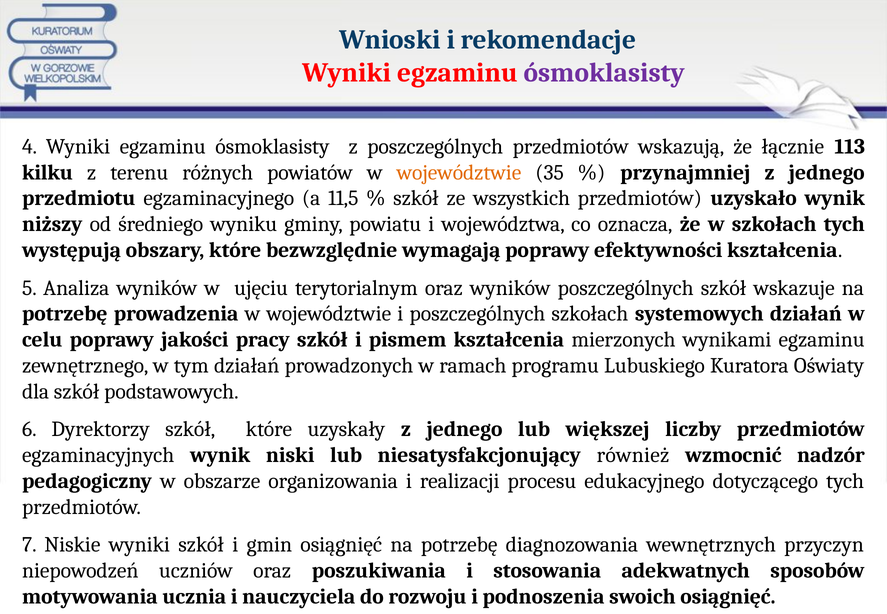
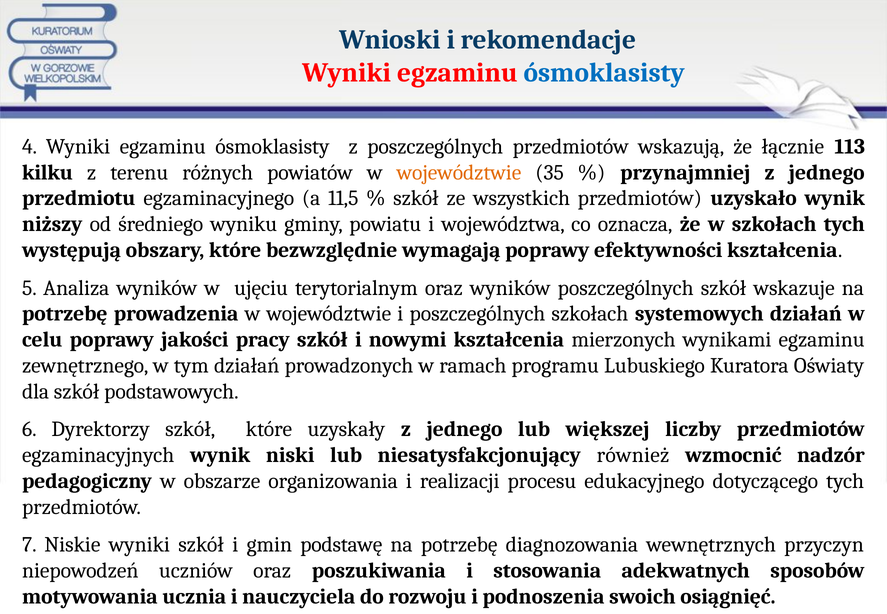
ósmoklasisty colour: purple -> blue (604, 73)
pismem: pismem -> nowymi (408, 340)
gmin osiągnięć: osiągnięć -> podstawę (341, 545)
